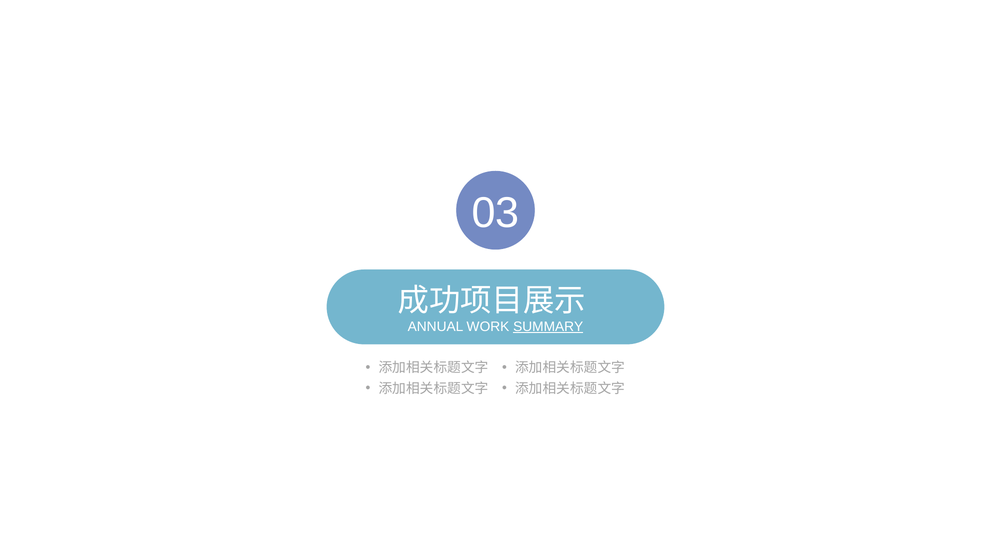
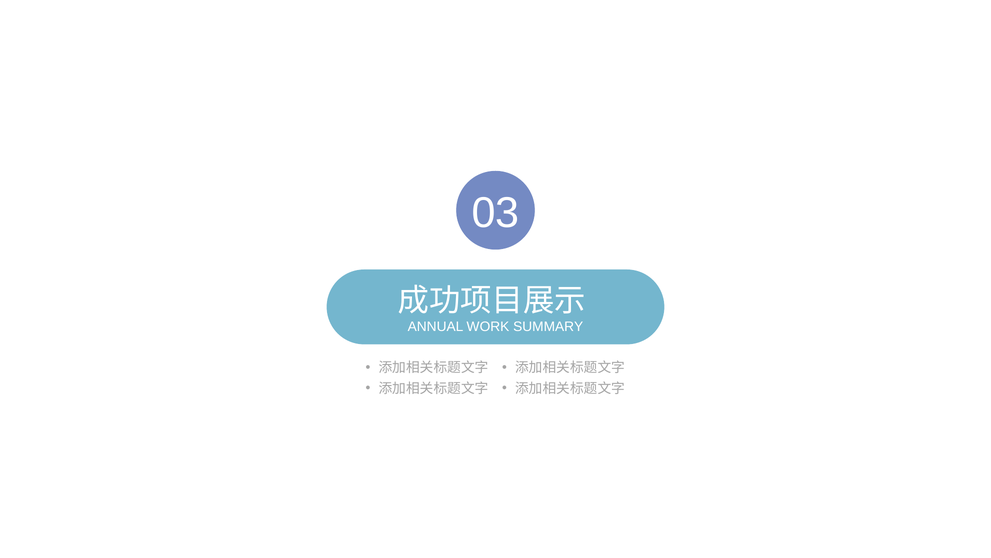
SUMMARY underline: present -> none (548, 326)
